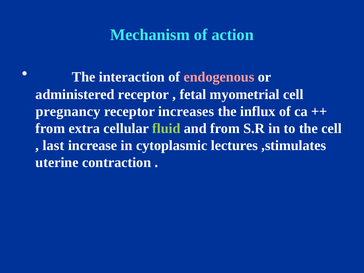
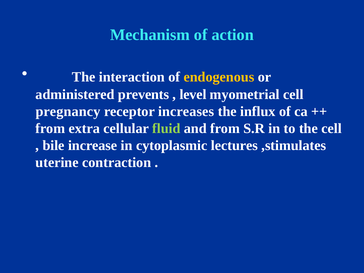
endogenous colour: pink -> yellow (219, 77)
administered receptor: receptor -> prevents (144, 94)
fetal: fetal -> level (193, 94)
last: last -> bile (54, 145)
